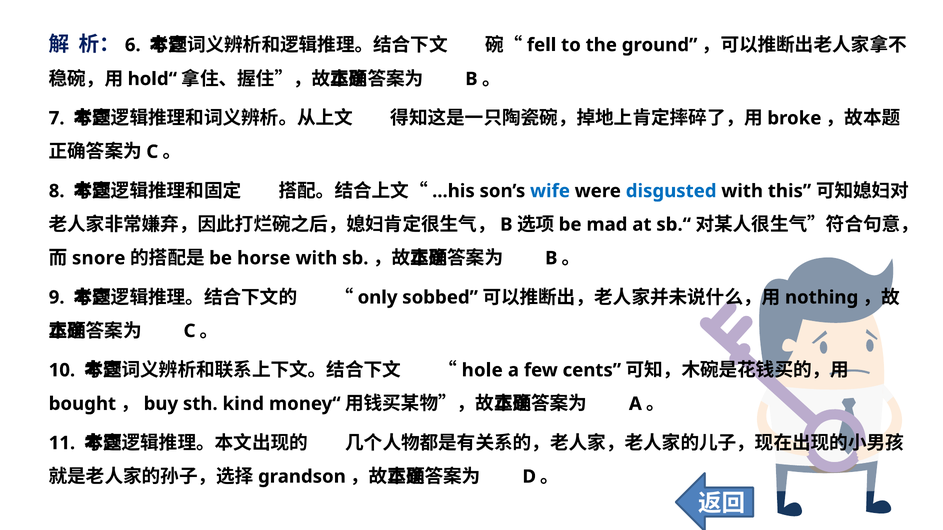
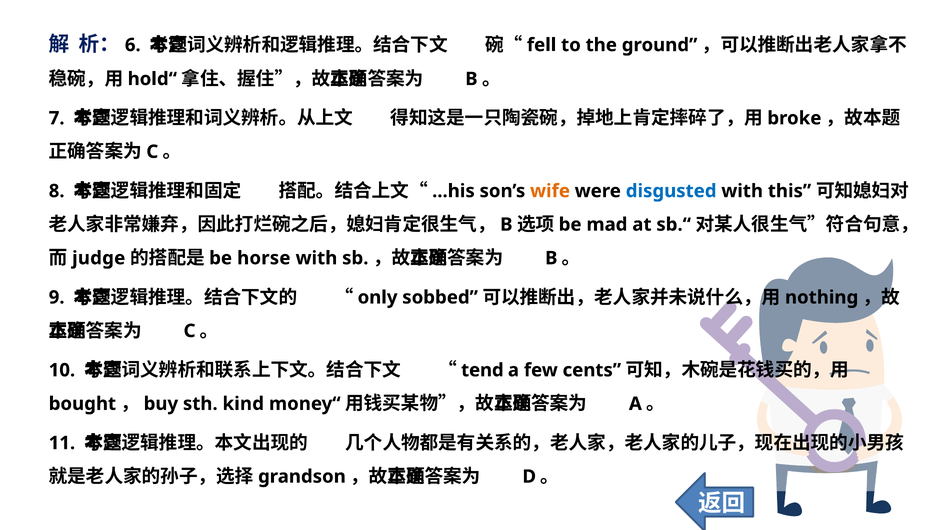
wife colour: blue -> orange (550, 191)
snore: snore -> judge (99, 258)
hole: hole -> tend (482, 370)
